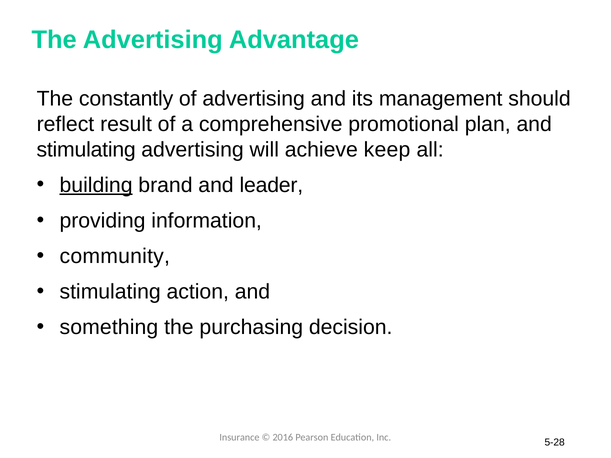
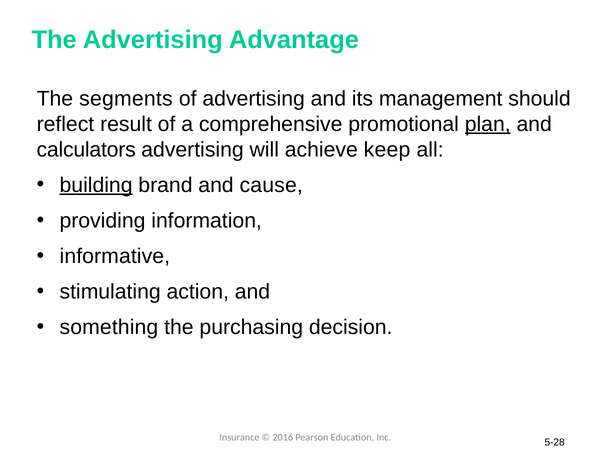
constantly: constantly -> segments (126, 99)
plan underline: none -> present (488, 124)
stimulating: stimulating -> calculators (86, 150)
leader: leader -> cause (271, 185)
community: community -> informative (115, 256)
